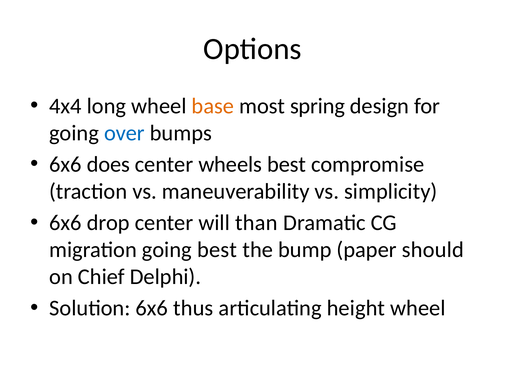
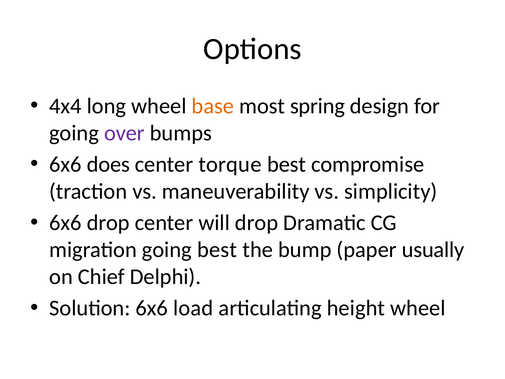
over colour: blue -> purple (124, 133)
wheels: wheels -> torque (230, 164)
will than: than -> drop (257, 223)
should: should -> usually (433, 250)
thus: thus -> load (193, 308)
